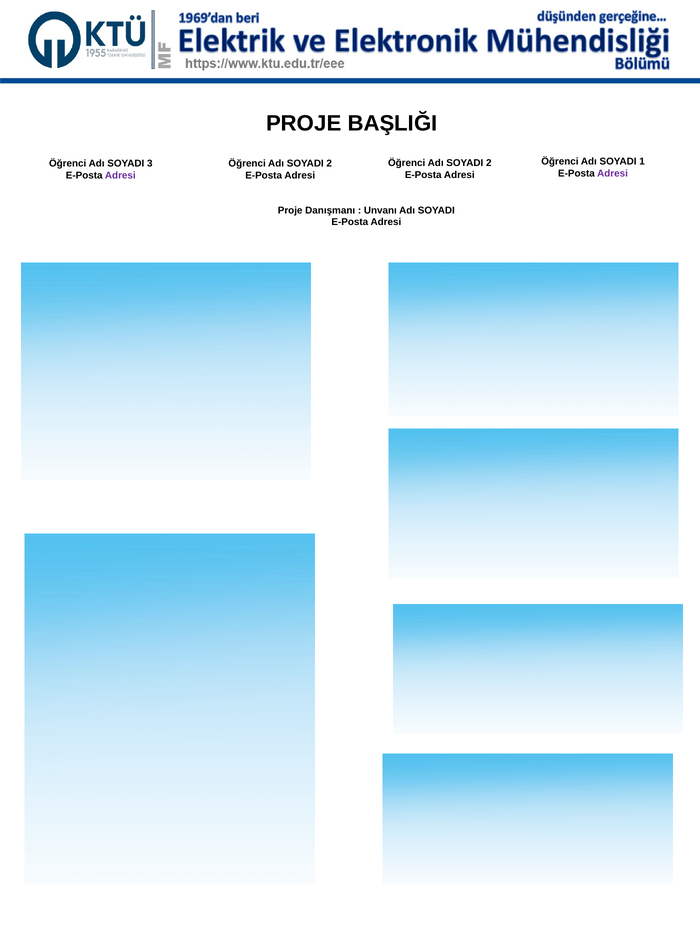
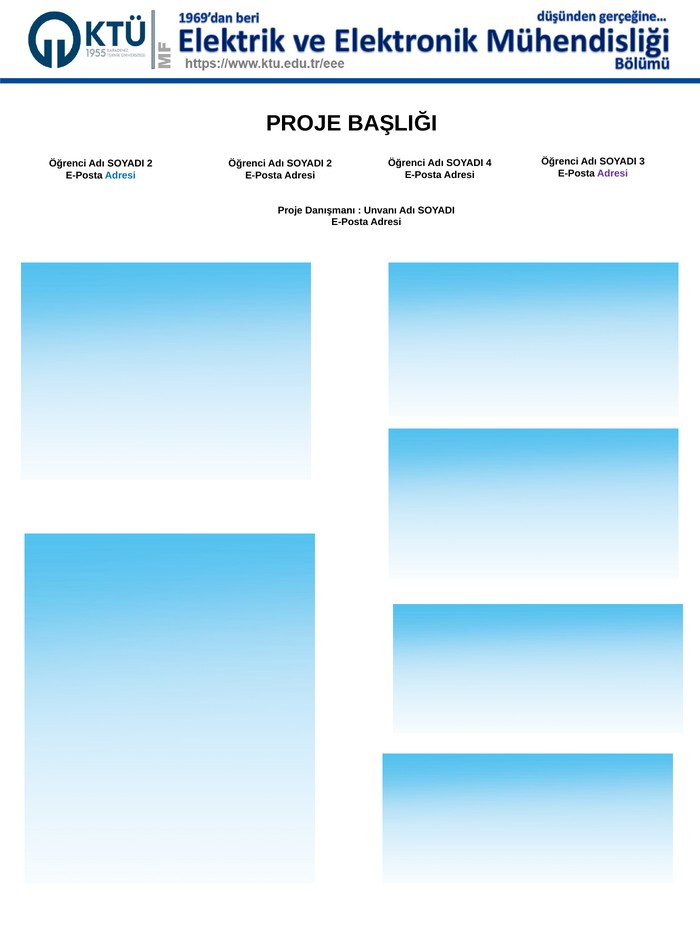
1: 1 -> 3 (642, 162)
2: 2 -> 4 (489, 163)
3: 3 -> 2 (150, 164)
Adresi colour: purple -> blue (120, 175)
